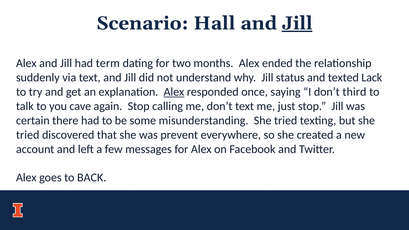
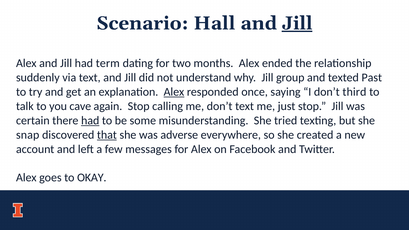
status: status -> group (290, 78)
Lack: Lack -> Past (372, 78)
had underline: none -> present (90, 120)
tried: tried -> snap (28, 135)
that underline: none -> present (107, 135)
prevent: prevent -> adverse (179, 135)
BACK: BACK -> OKAY (92, 178)
